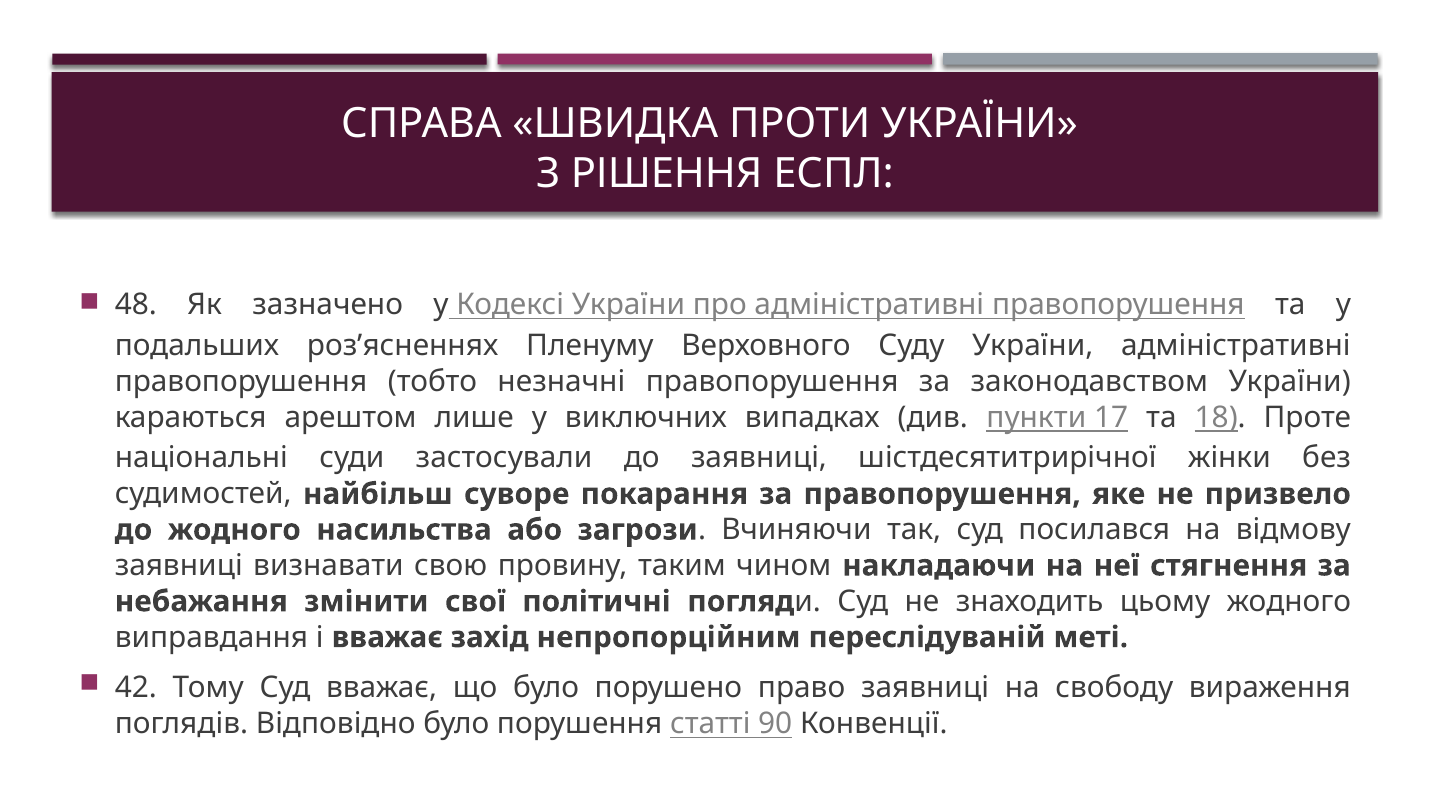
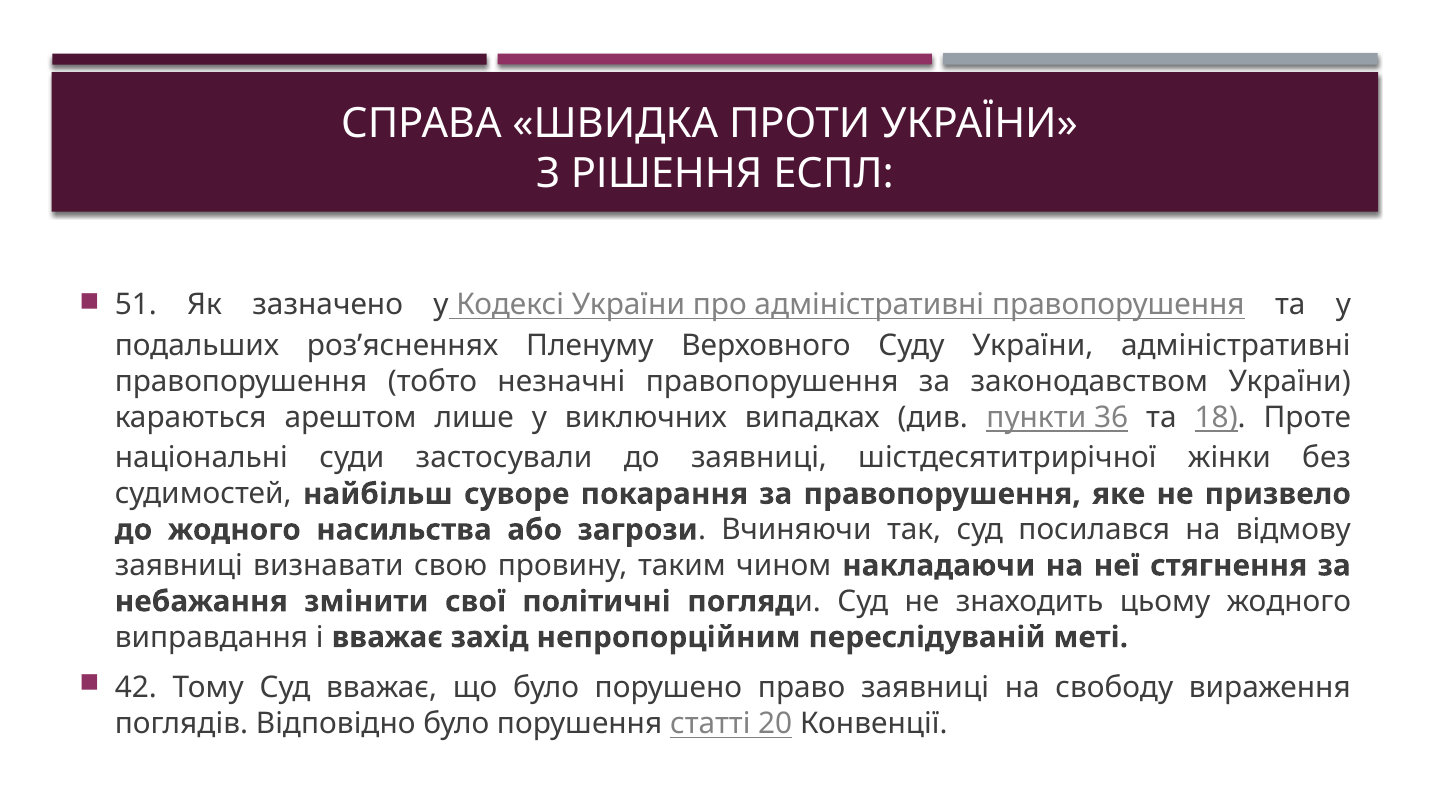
48: 48 -> 51 (136, 305)
17: 17 -> 36 (1111, 417)
90: 90 -> 20 (775, 723)
